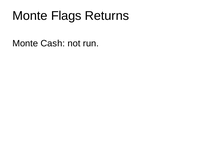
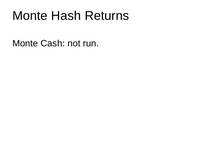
Flags: Flags -> Hash (66, 16)
